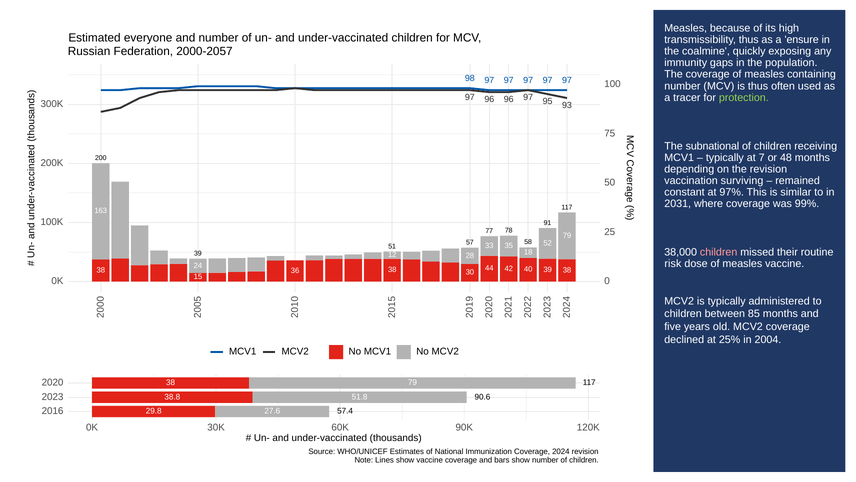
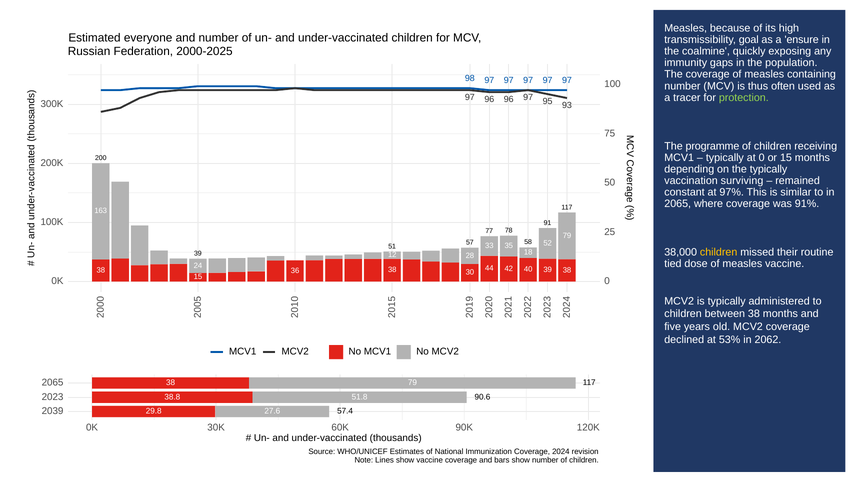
transmissibility thus: thus -> goal (749, 40)
2000-2057: 2000-2057 -> 2000-2025 (204, 51)
subnational: subnational -> programme (712, 146)
at 7: 7 -> 0 (762, 157)
or 48: 48 -> 15 (786, 157)
the revision: revision -> typically (769, 169)
2031: 2031 -> 2065 (678, 204)
99%: 99% -> 91% (807, 204)
children colour: pink -> yellow (719, 252)
risk: risk -> tied (673, 264)
between 85: 85 -> 38 (754, 314)
25%: 25% -> 53% (730, 339)
2004: 2004 -> 2062 (768, 339)
2020: 2020 -> 2065 (53, 382)
2016: 2016 -> 2039 (53, 411)
